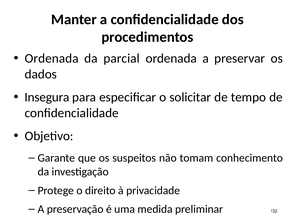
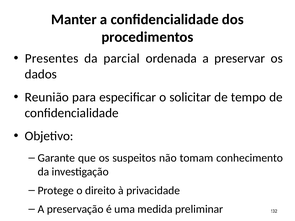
Ordenada: Ordenada -> Presentes (52, 58)
Insegura: Insegura -> Reunião (47, 97)
